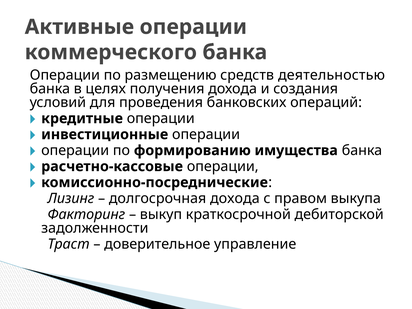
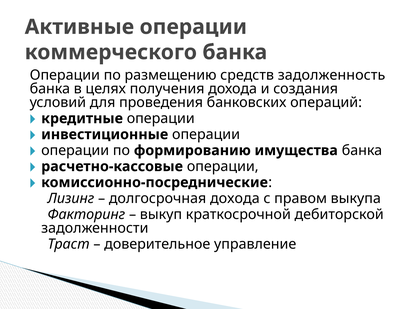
деятельностью: деятельностью -> задолженность (332, 75)
